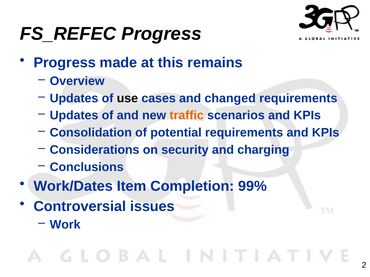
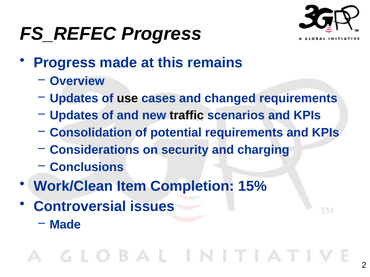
traffic colour: orange -> black (187, 116)
Work/Dates: Work/Dates -> Work/Clean (73, 186)
99%: 99% -> 15% (253, 186)
Work: Work -> Made (65, 225)
